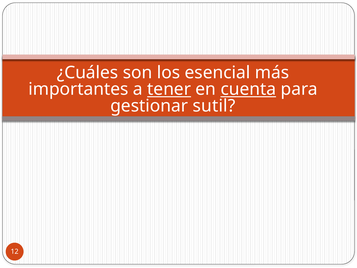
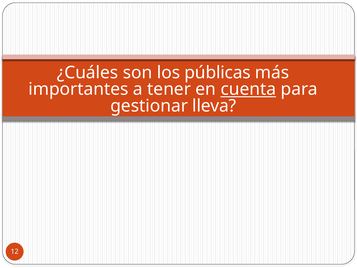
esencial: esencial -> públicas (218, 73)
tener underline: present -> none (169, 89)
sutil: sutil -> lleva (214, 106)
